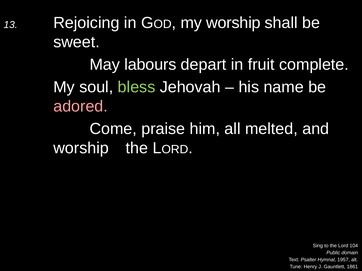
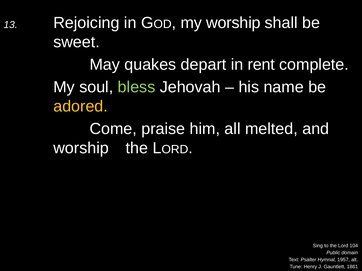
labours: labours -> quakes (150, 65)
fruit: fruit -> rent (261, 65)
adored colour: pink -> yellow (81, 107)
